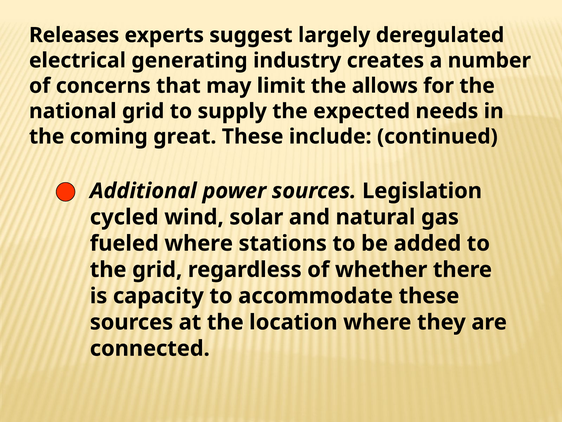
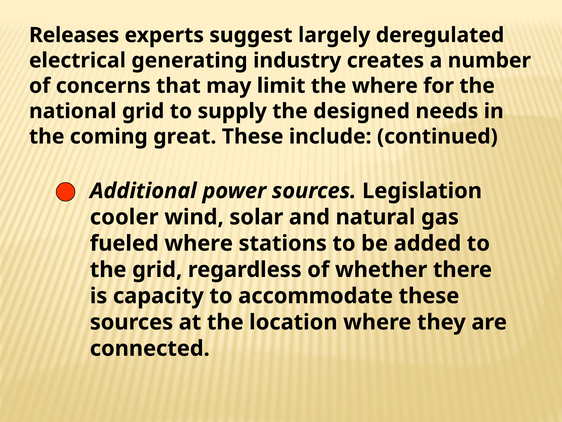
the allows: allows -> where (385, 86)
expected: expected -> designed (362, 111)
cycled: cycled -> cooler (124, 217)
